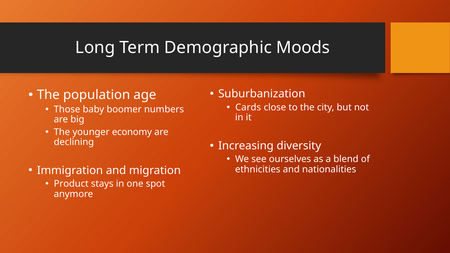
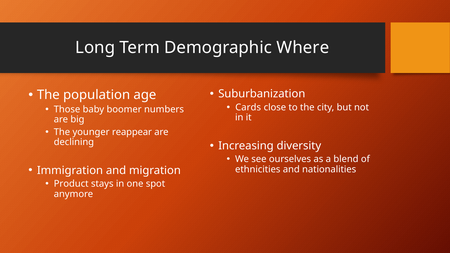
Moods: Moods -> Where (303, 48)
economy: economy -> reappear (132, 132)
